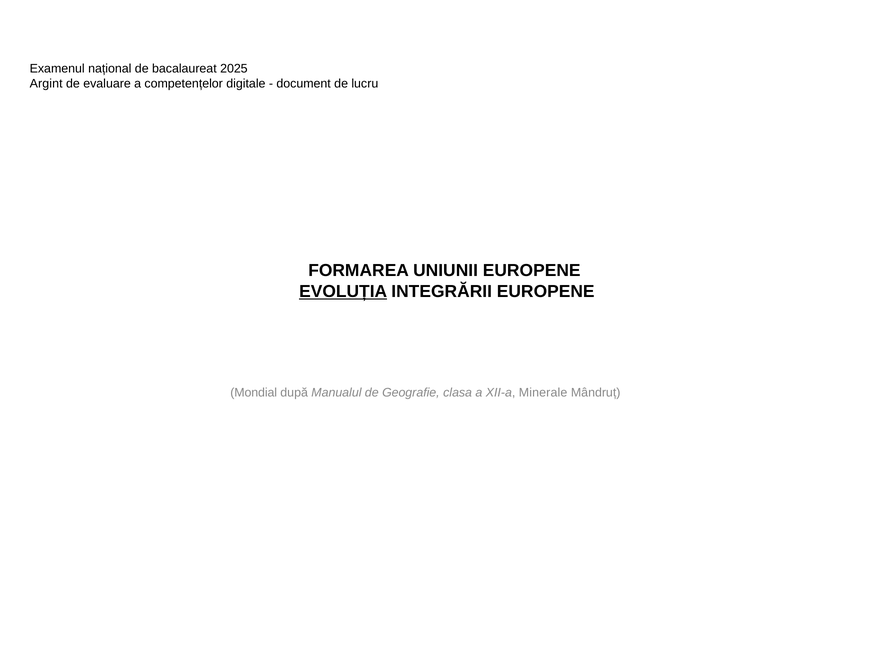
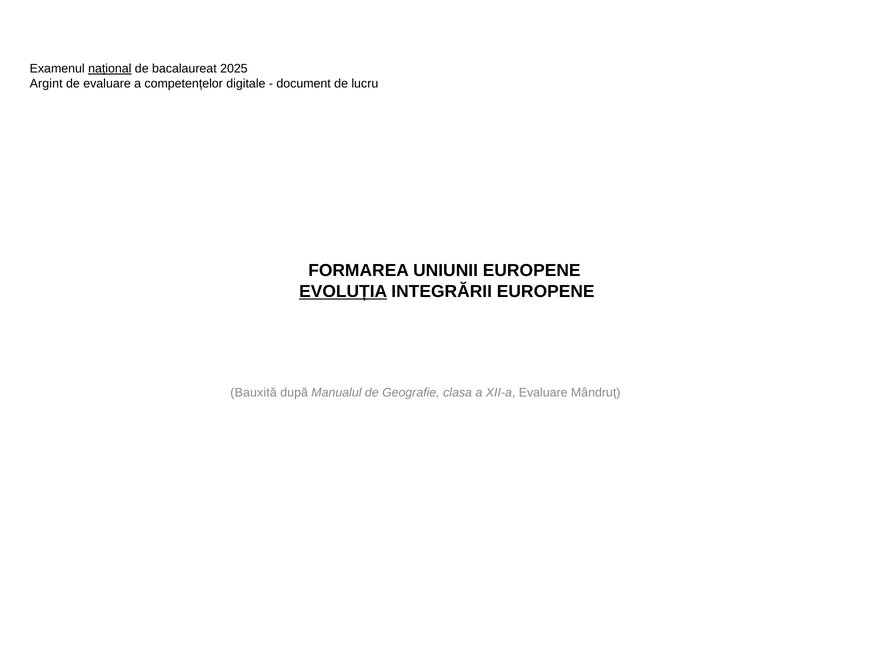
național underline: none -> present (110, 69)
Mondial: Mondial -> Bauxită (254, 393)
XII-a Minerale: Minerale -> Evaluare (543, 393)
